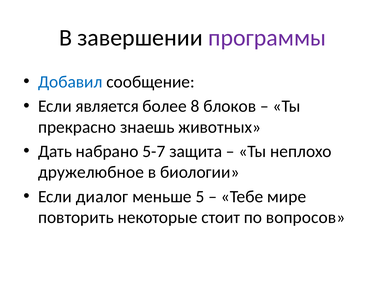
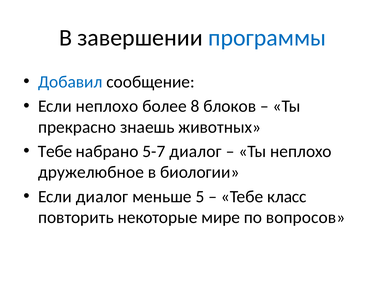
программы colour: purple -> blue (267, 38)
Если является: является -> неплохо (107, 106)
Дать: Дать -> Тебе (55, 152)
5-7 защита: защита -> диалог (196, 152)
мире: мире -> класс (287, 197)
стоит: стоит -> мире (221, 218)
